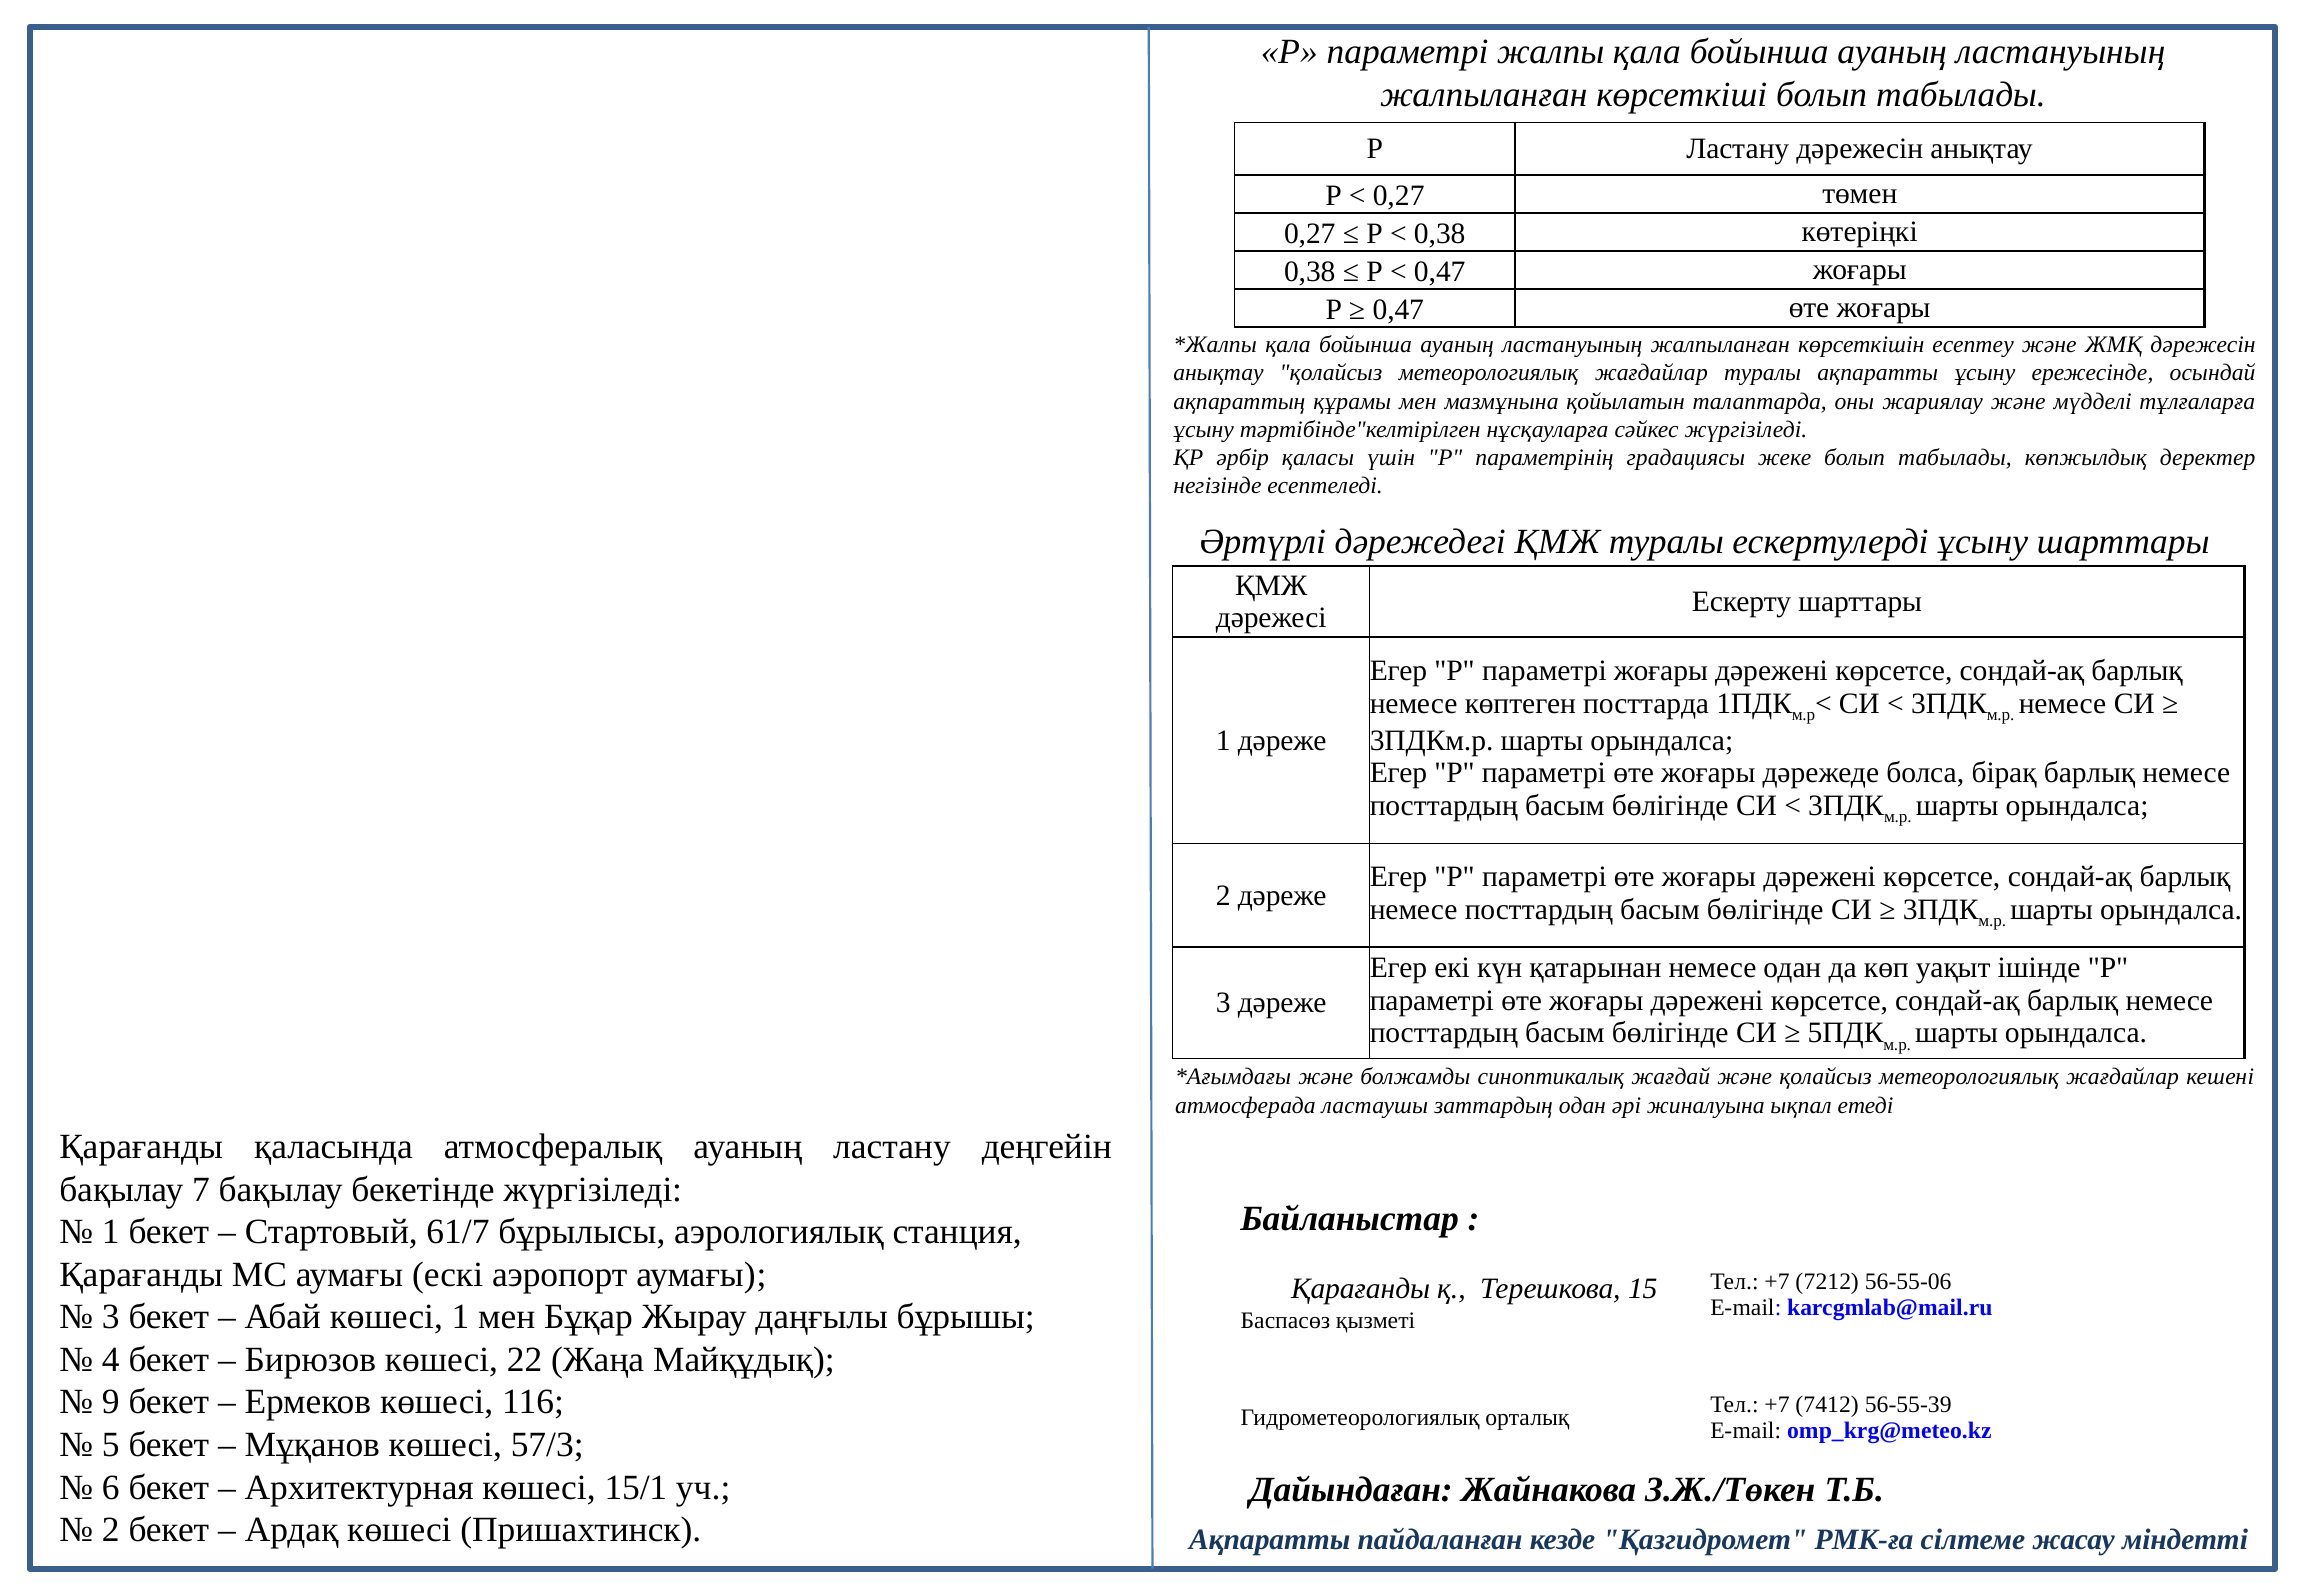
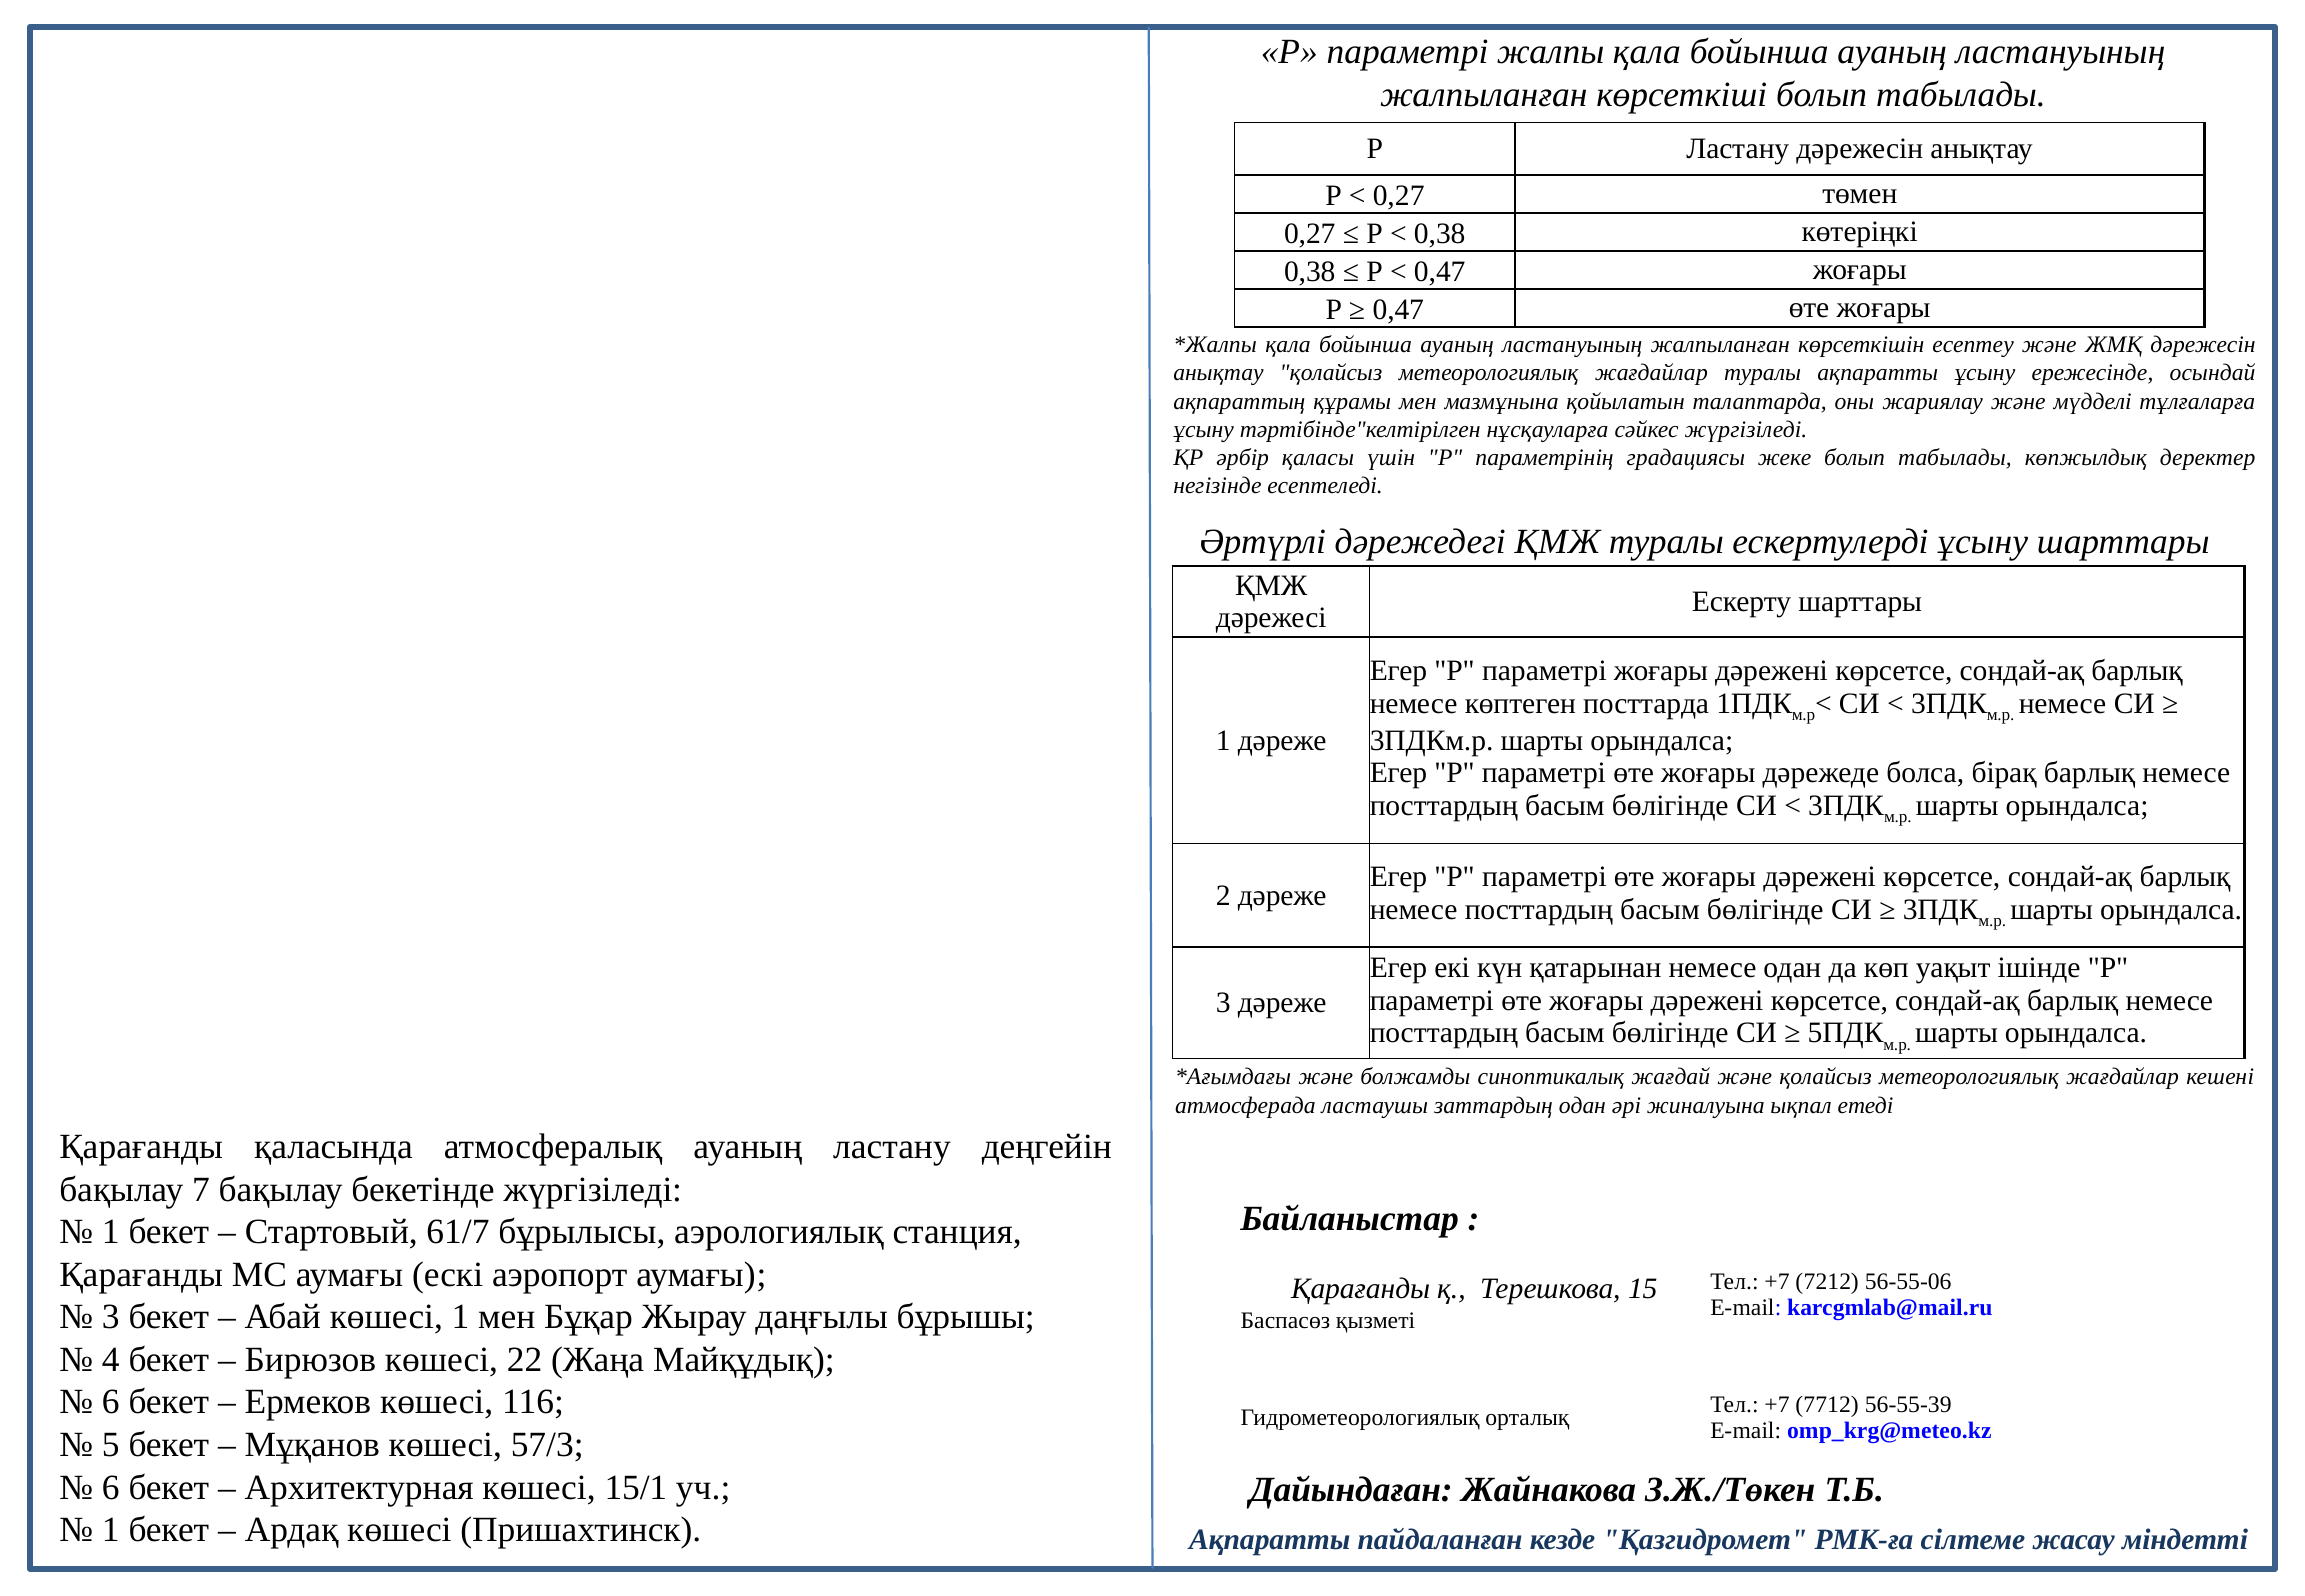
9: 9 -> 6 (111, 1402)
7412: 7412 -> 7712 (1827, 1404)
2: 2 -> 1 (111, 1530)
